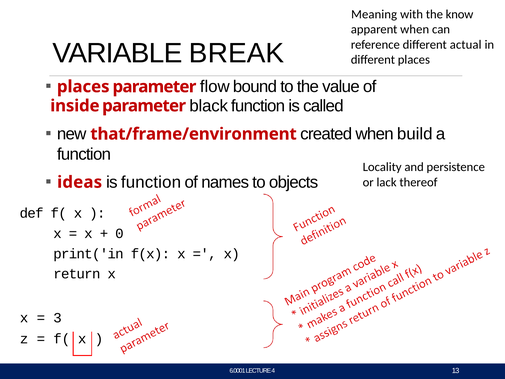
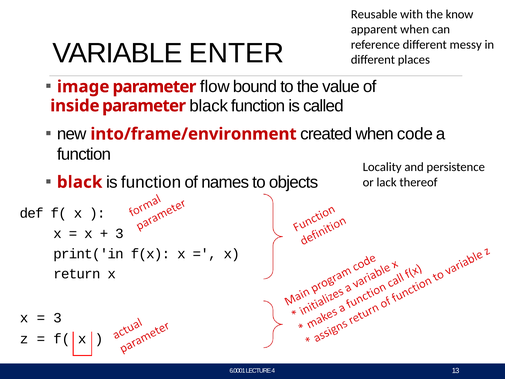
Meaning: Meaning -> Reusable (374, 14)
actual: actual -> messy (466, 45)
BREAK: BREAK -> ENTER (237, 53)
places: places -> image (83, 87)
that/frame/environment: that/frame/environment -> into/frame/environment (194, 134)
build: build -> code (415, 134)
ideas: ideas -> black (80, 182)
0: 0 -> 3 (119, 233)
